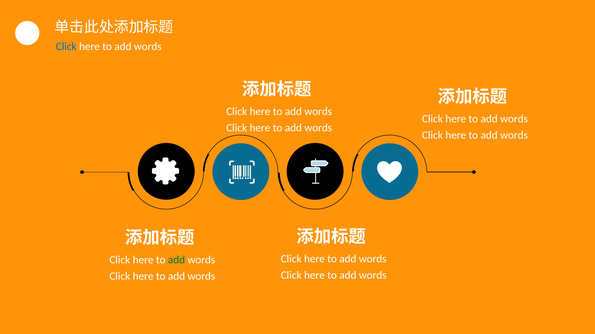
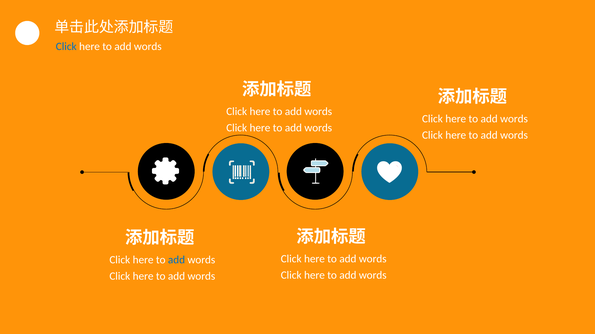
add colour: green -> blue (177, 260)
